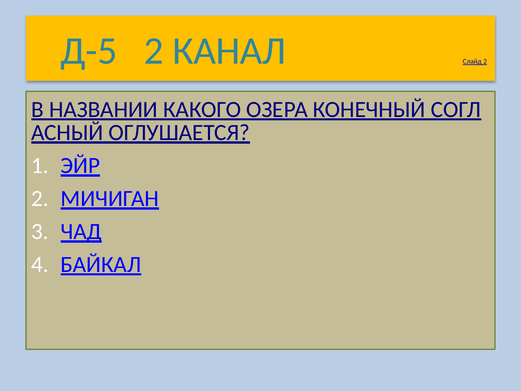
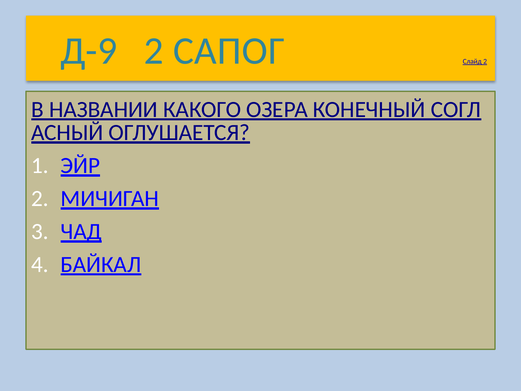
Д-5: Д-5 -> Д-9 (89, 51)
КАНАЛ: КАНАЛ -> САПОГ (229, 51)
